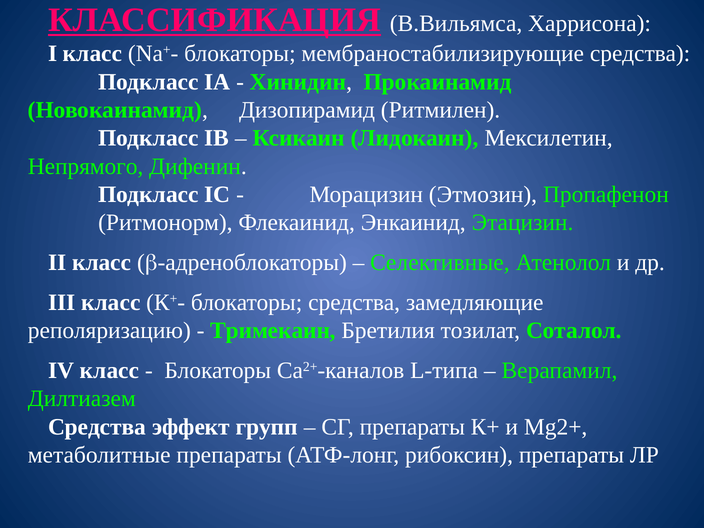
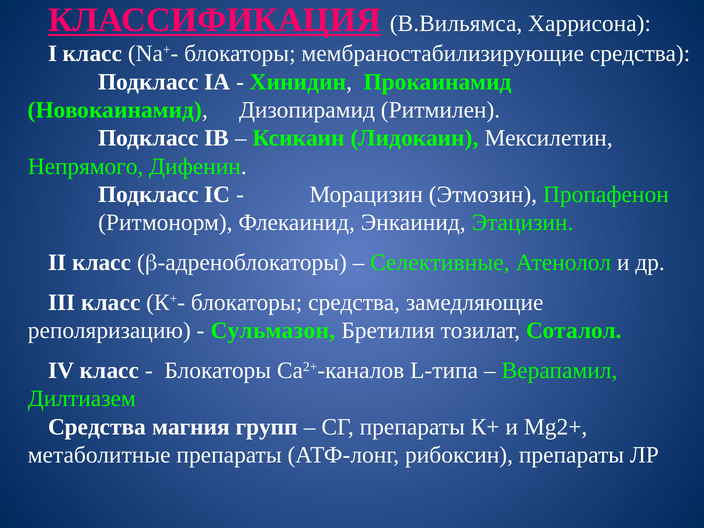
Тримекаин: Тримекаин -> Сульмазон (273, 331)
эффект: эффект -> магния (191, 427)
